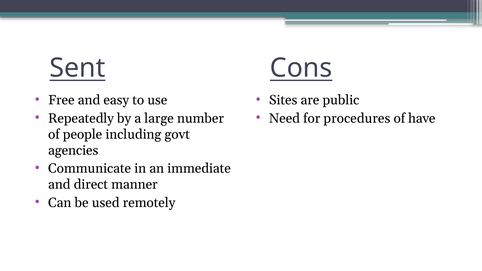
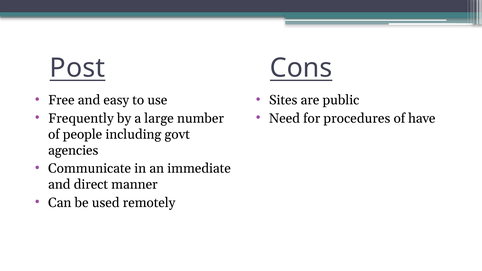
Sent: Sent -> Post (77, 68)
Repeatedly: Repeatedly -> Frequently (81, 118)
